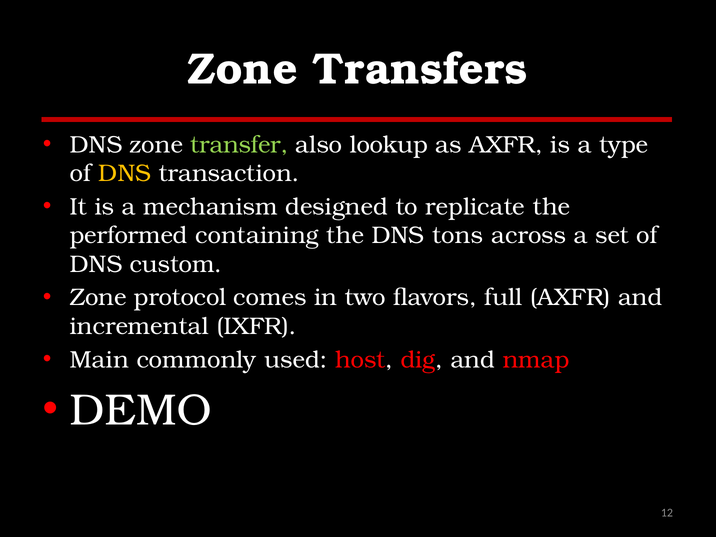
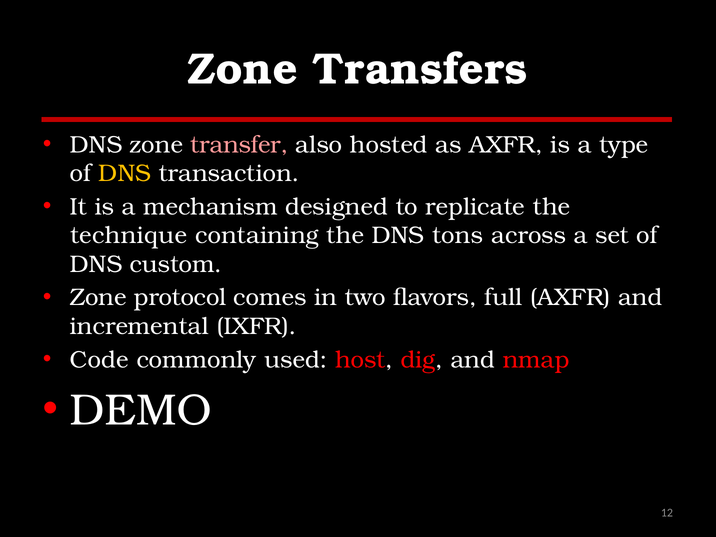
transfer colour: light green -> pink (239, 145)
lookup: lookup -> hosted (389, 145)
performed: performed -> technique (129, 236)
Main: Main -> Code (99, 360)
